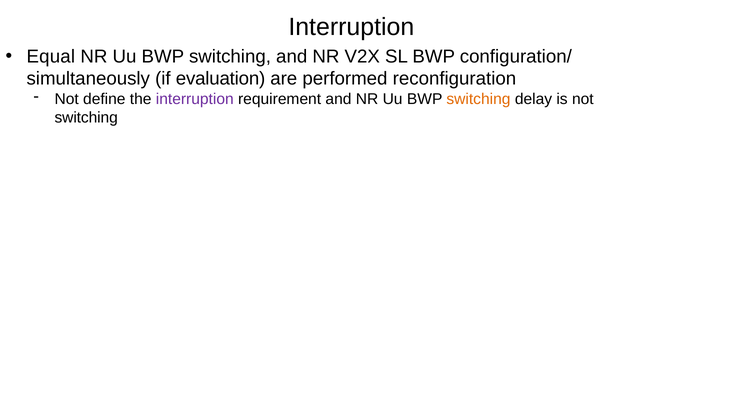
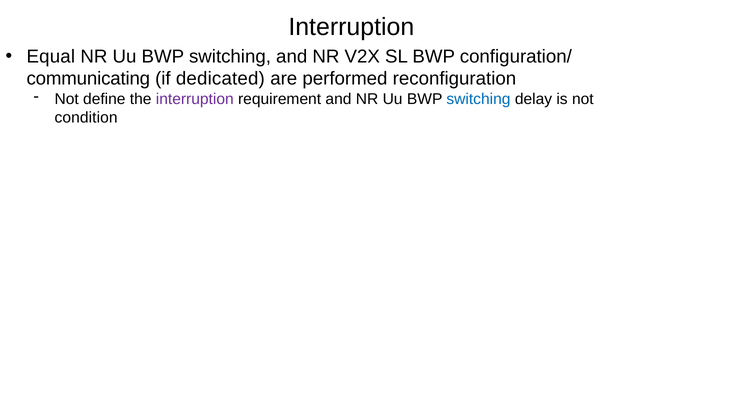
simultaneously: simultaneously -> communicating (88, 79)
evaluation: evaluation -> dedicated (220, 79)
switching colour: orange -> blue (478, 99)
switching: switching -> condition (86, 118)
